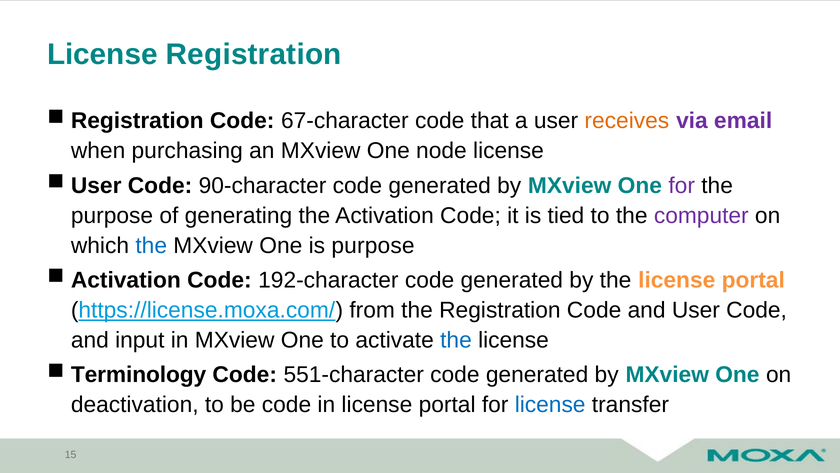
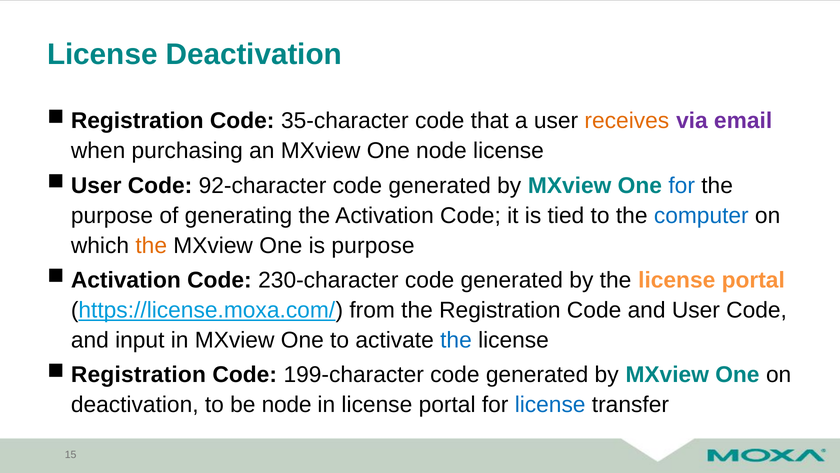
License Registration: Registration -> Deactivation (254, 54)
67-character: 67-character -> 35-character (345, 121)
90-character: 90-character -> 92-character (263, 185)
for colour: purple -> blue (682, 185)
computer colour: purple -> blue (701, 215)
the colour: blue -> orange (151, 245)
192-character: 192-character -> 230-character (328, 280)
Terminology: Terminology -> Registration (138, 374)
551-character: 551-character -> 199-character (354, 374)
be code: code -> node (287, 404)
